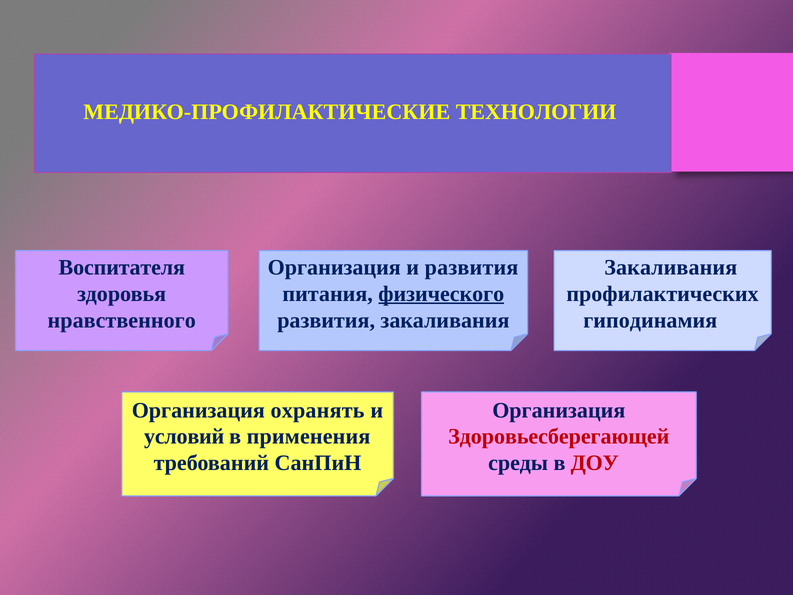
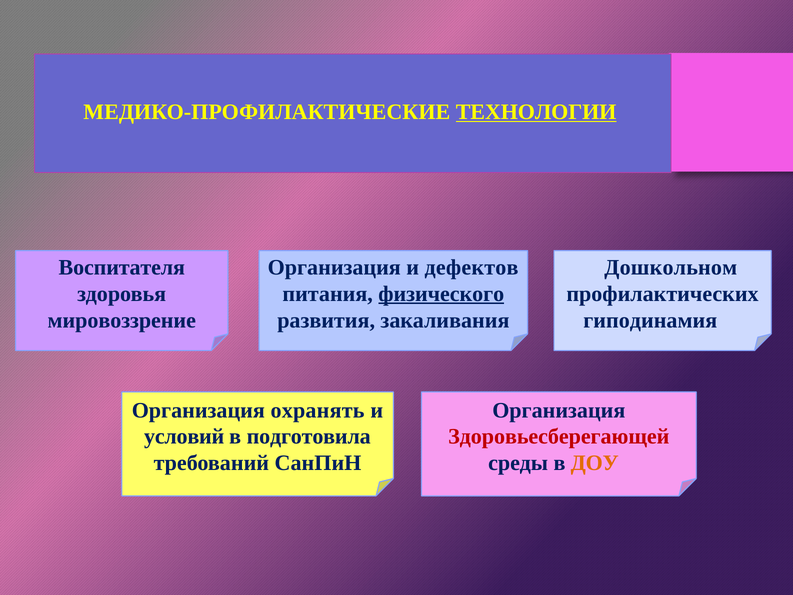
ТЕХНОЛОГИИ underline: none -> present (536, 112)
и развития: развития -> дефектов (472, 267)
Закаливания: Закаливания -> Дошкольном (671, 267)
нравственного: нравственного -> мировоззрение (122, 320)
применения: применения -> подготовила (309, 437)
ДОУ colour: red -> orange (595, 463)
